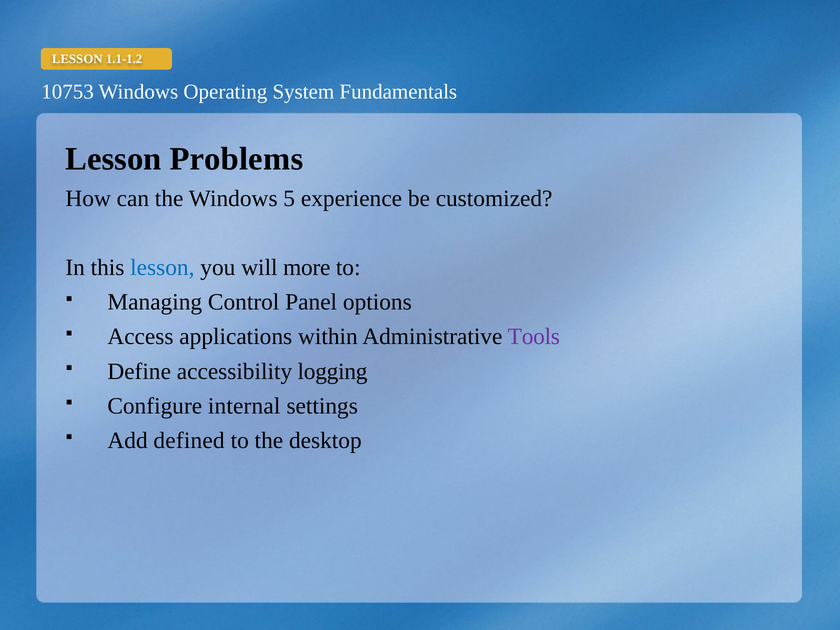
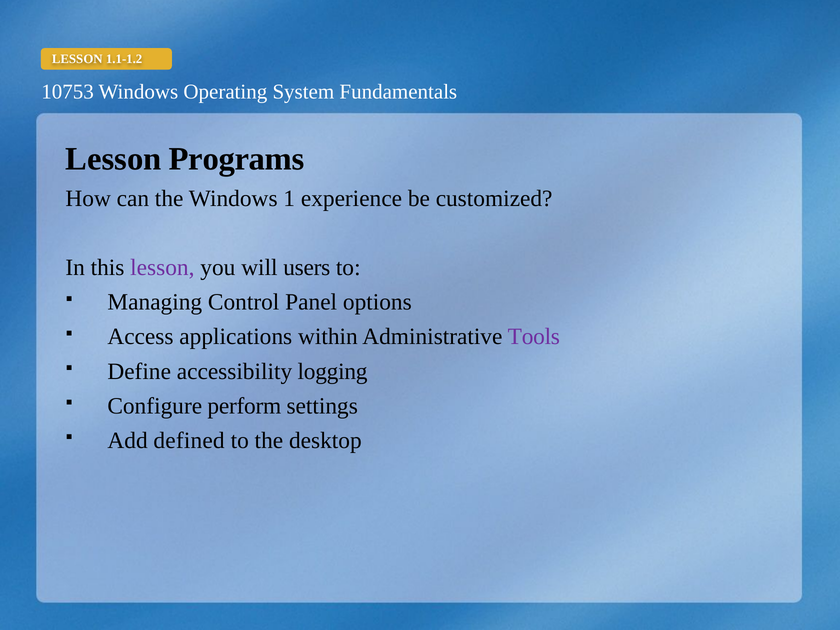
Problems: Problems -> Programs (237, 159)
5: 5 -> 1 (289, 199)
lesson colour: blue -> purple (162, 268)
more: more -> users (307, 268)
internal: internal -> perform (244, 406)
